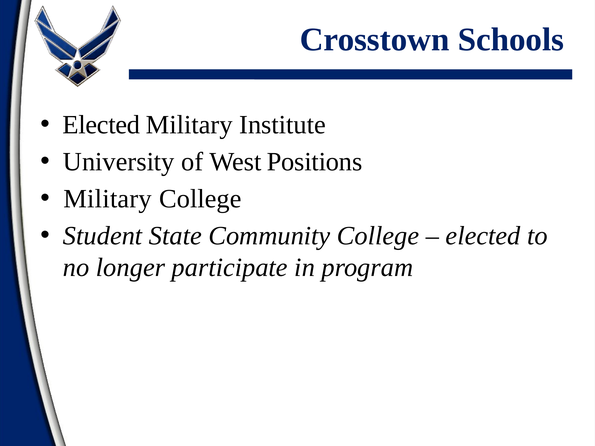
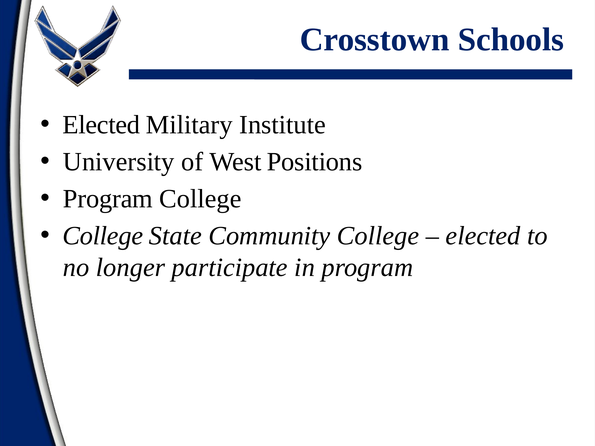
Military: Military -> Program (108, 199)
Student: Student -> College (103, 236)
